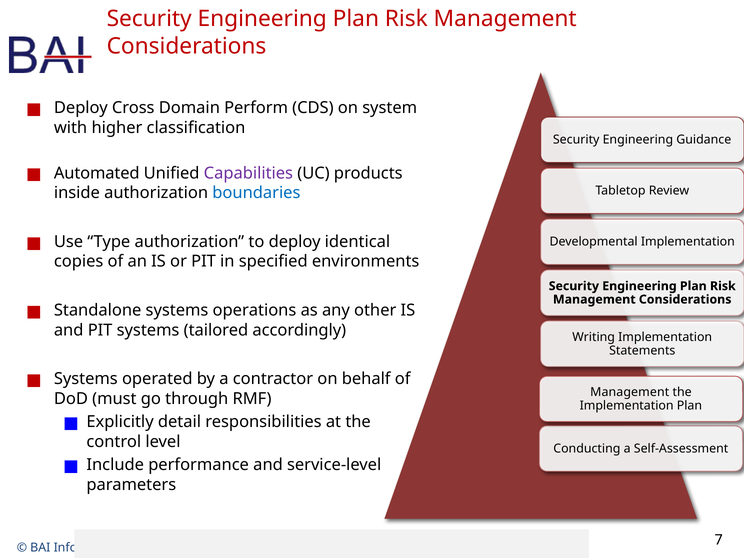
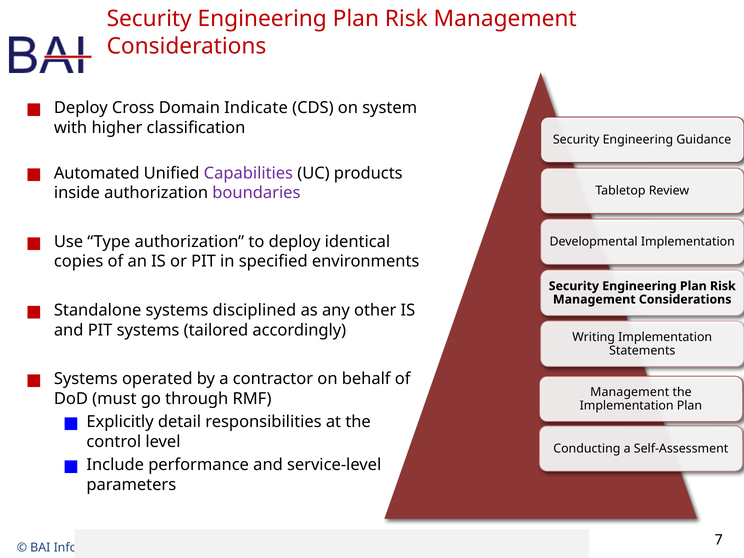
Perform: Perform -> Indicate (256, 108)
boundaries colour: blue -> purple (256, 193)
operations: operations -> disciplined (254, 310)
